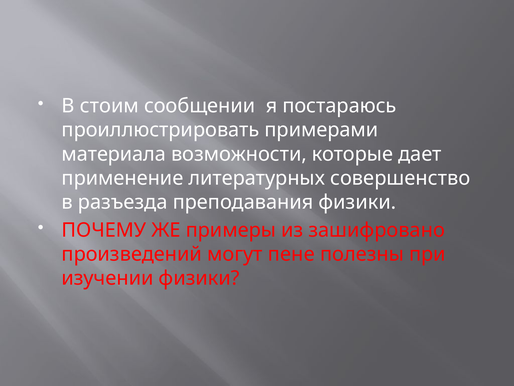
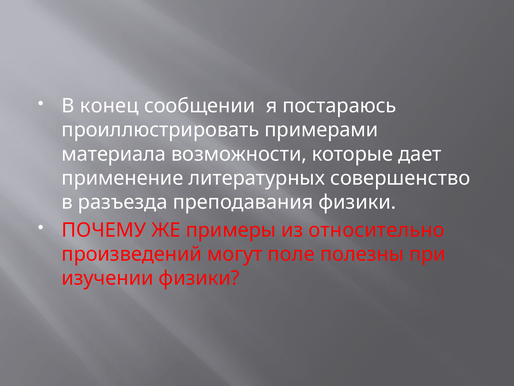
стоим: стоим -> конец (109, 106)
зашифровано: зашифровано -> относительно (377, 230)
пене: пене -> поле (291, 254)
